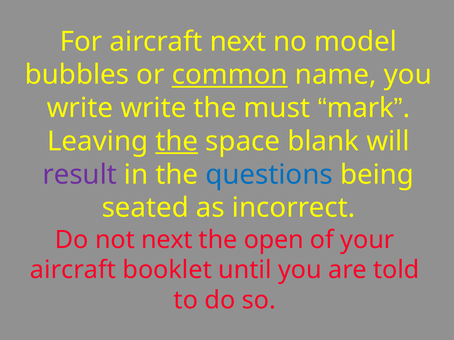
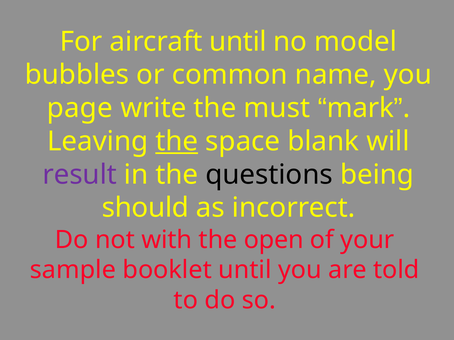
aircraft next: next -> until (238, 42)
common underline: present -> none (230, 75)
write: write -> page (80, 108)
questions colour: blue -> black (269, 175)
seated: seated -> should (145, 208)
not next: next -> with (167, 240)
aircraft: aircraft -> sample (73, 270)
